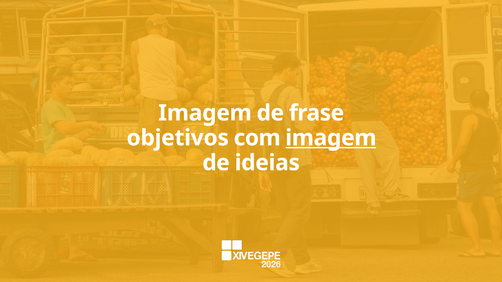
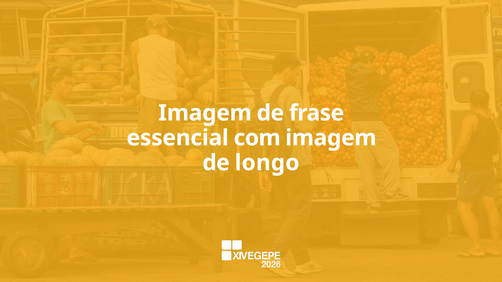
objetivos: objetivos -> essencial (178, 138)
imagem underline: present -> none (331, 138)
ideias: ideias -> longo (267, 163)
